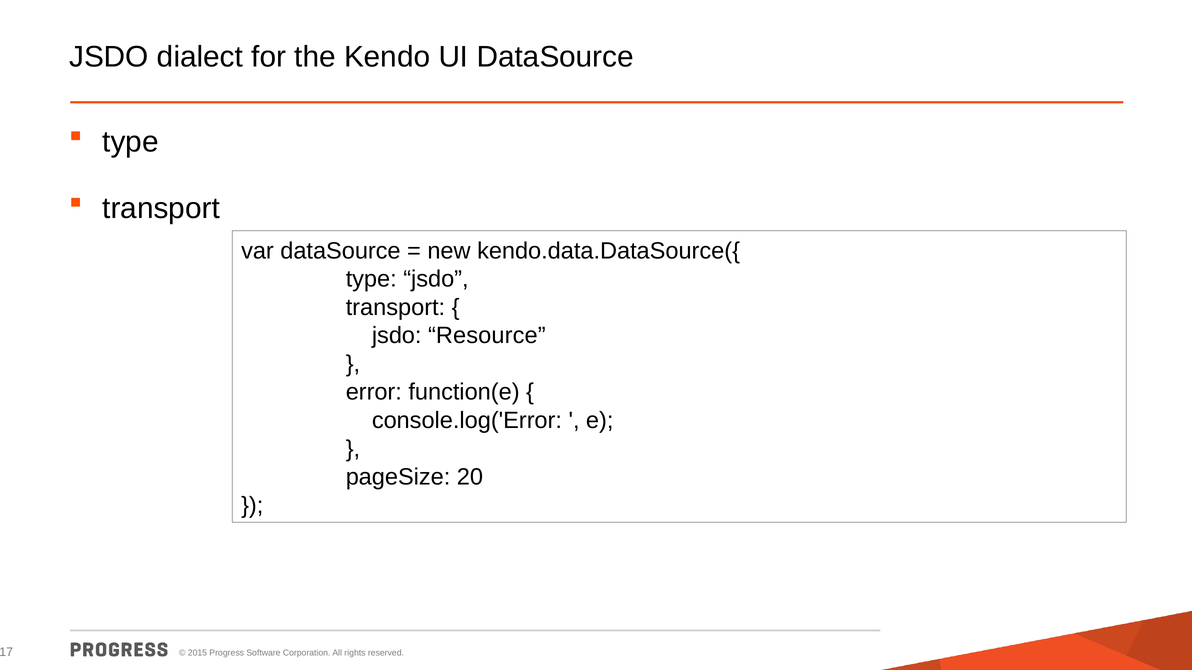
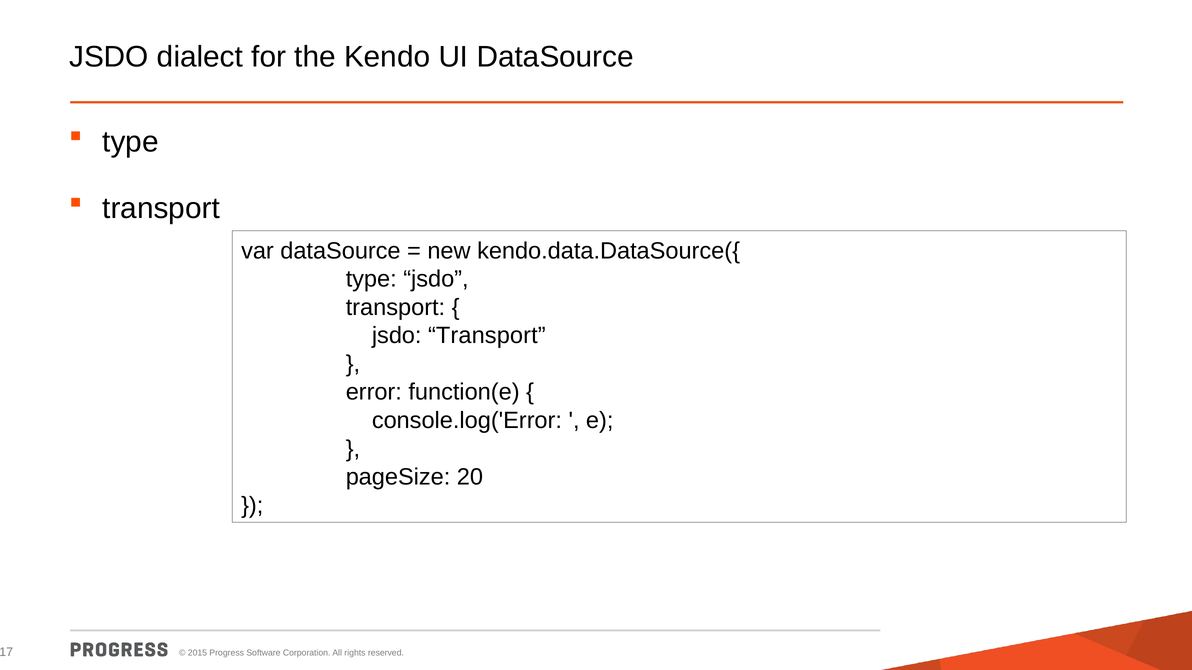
Resource: Resource -> Transport (487, 336)
